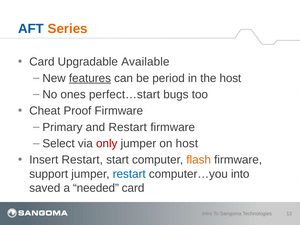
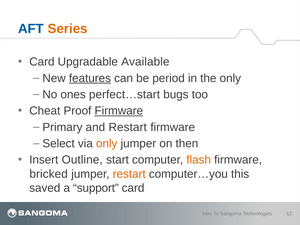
the host: host -> only (230, 78)
Firmware underline: none -> present (119, 111)
only colour: red -> orange (107, 144)
on host: host -> then (187, 144)
Insert Restart: Restart -> Outline (82, 160)
support: support -> bricked (49, 174)
restart colour: blue -> orange (129, 174)
into: into -> this (240, 174)
needed: needed -> support (96, 188)
